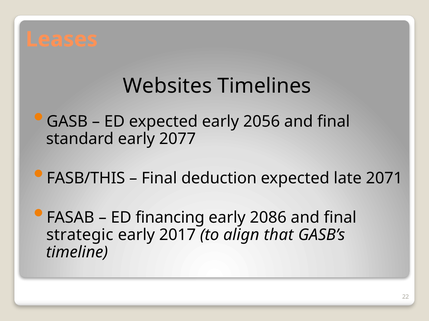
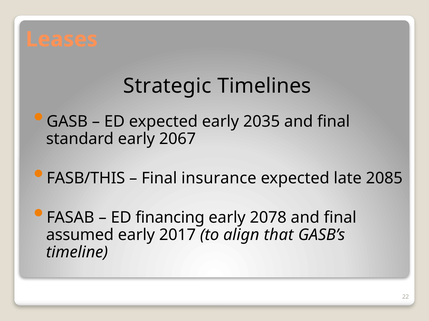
Websites: Websites -> Strategic (167, 86)
2056: 2056 -> 2035 (262, 122)
2077: 2077 -> 2067 (177, 139)
deduction: deduction -> insurance (219, 179)
2071: 2071 -> 2085 (384, 179)
2086: 2086 -> 2078 (268, 218)
strategic: strategic -> assumed (80, 235)
